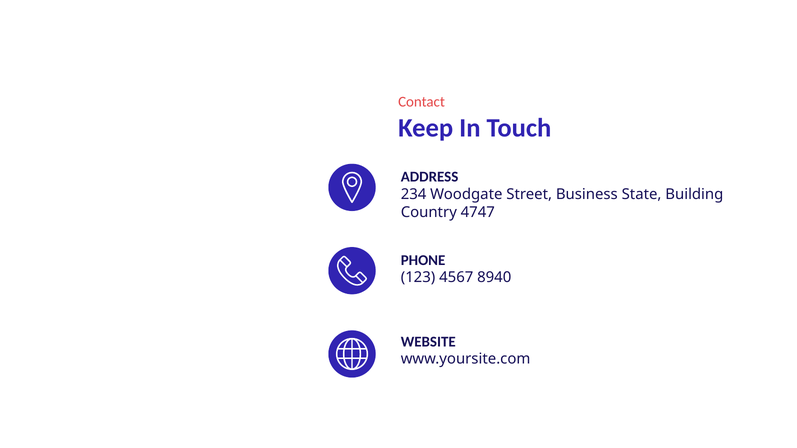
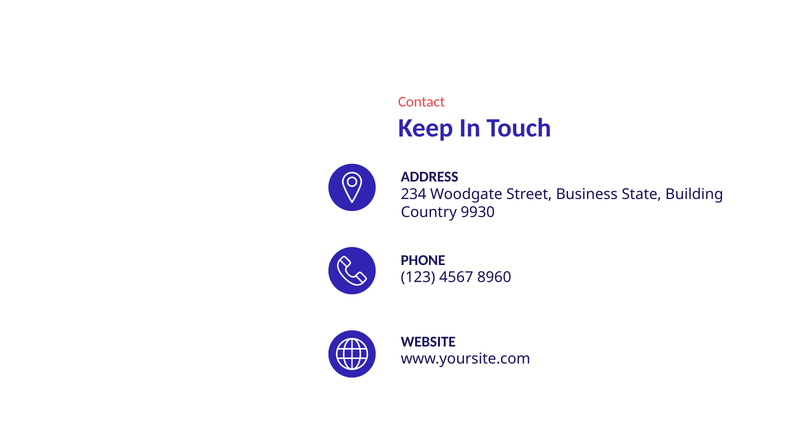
4747: 4747 -> 9930 (478, 212)
8940: 8940 -> 8960 (494, 278)
